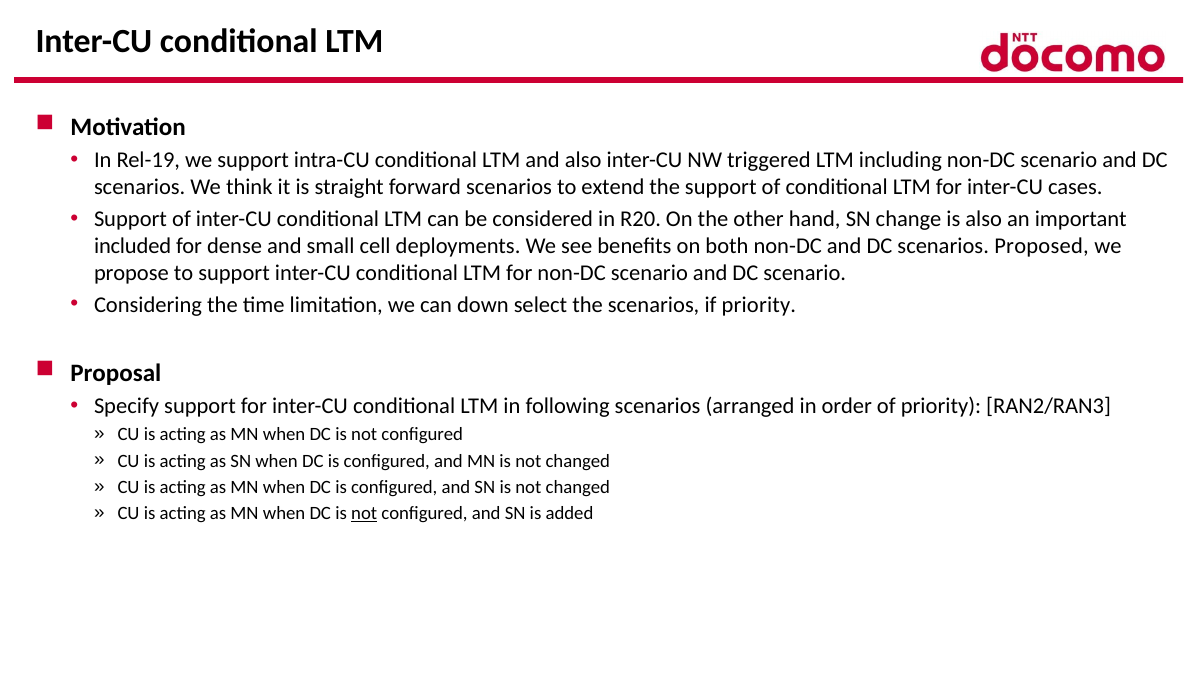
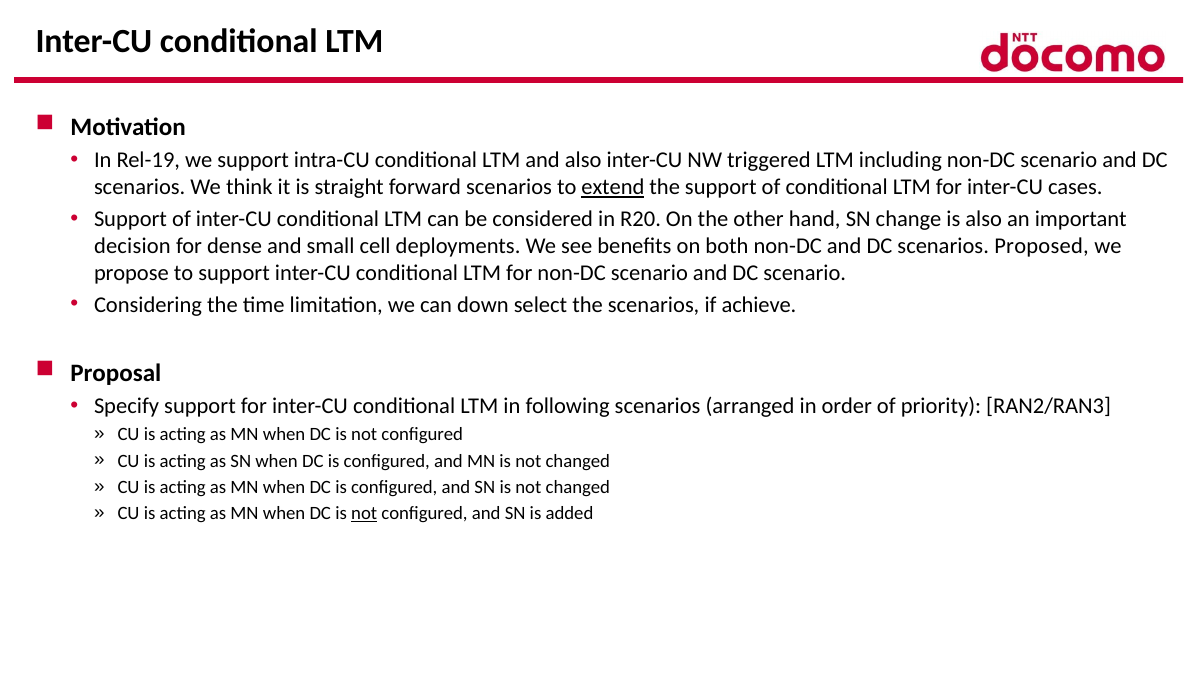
extend underline: none -> present (613, 187)
included: included -> decision (132, 246)
if priority: priority -> achieve (759, 305)
